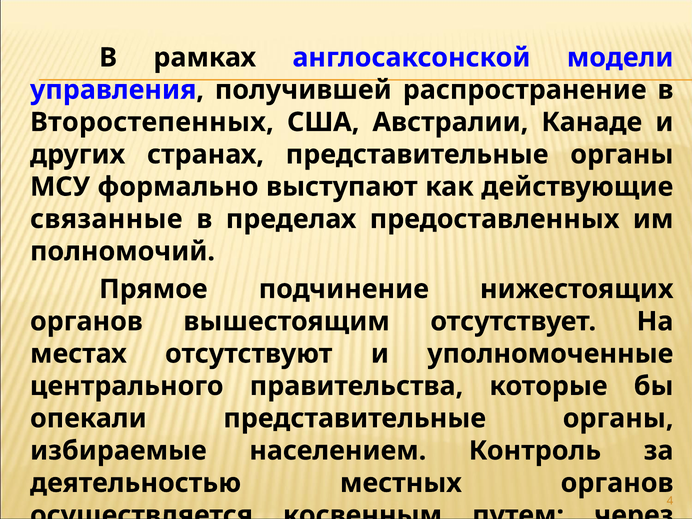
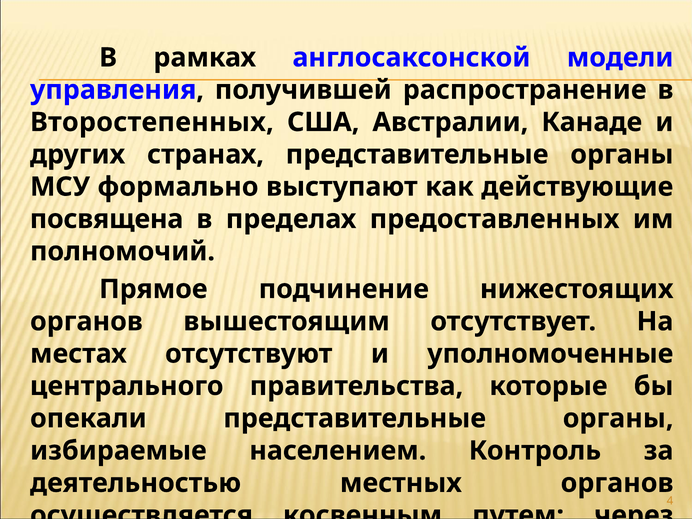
связанные: связанные -> посвящена (107, 219)
